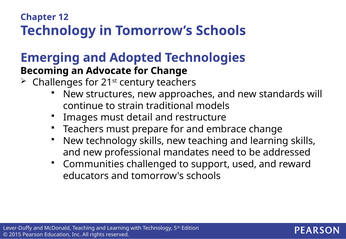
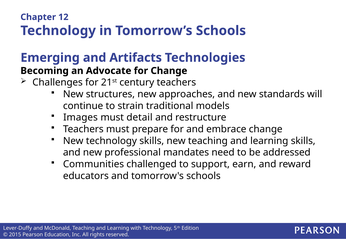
Adopted: Adopted -> Artifacts (136, 58)
used: used -> earn (244, 165)
